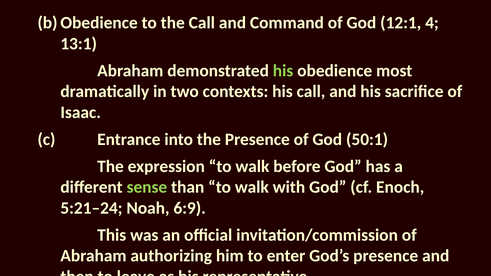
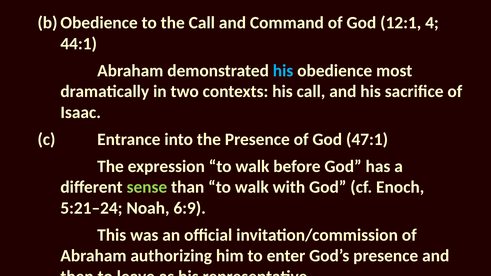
13:1: 13:1 -> 44:1 (79, 44)
his colour: light green -> light blue (283, 71)
50:1: 50:1 -> 47:1 (367, 139)
